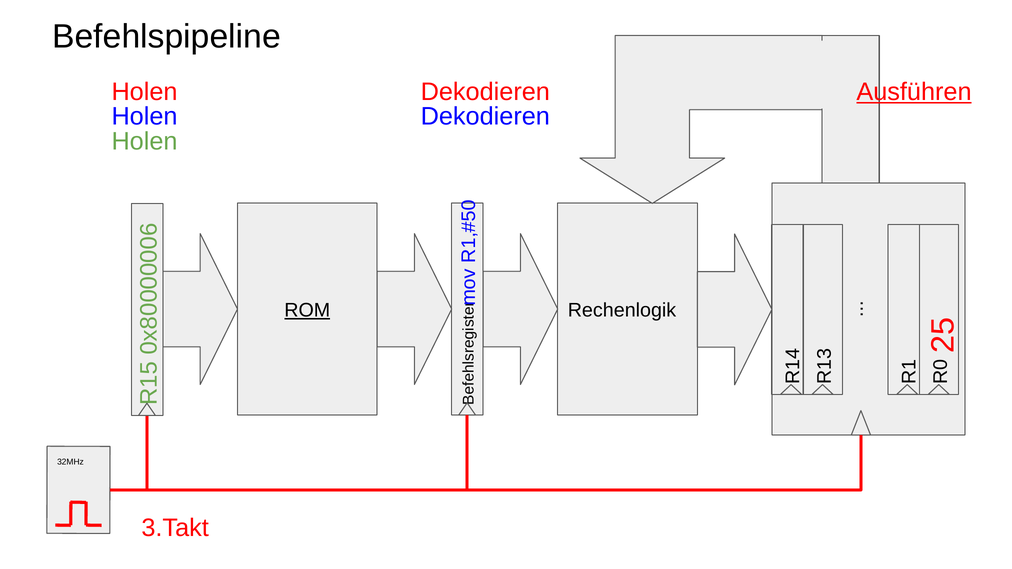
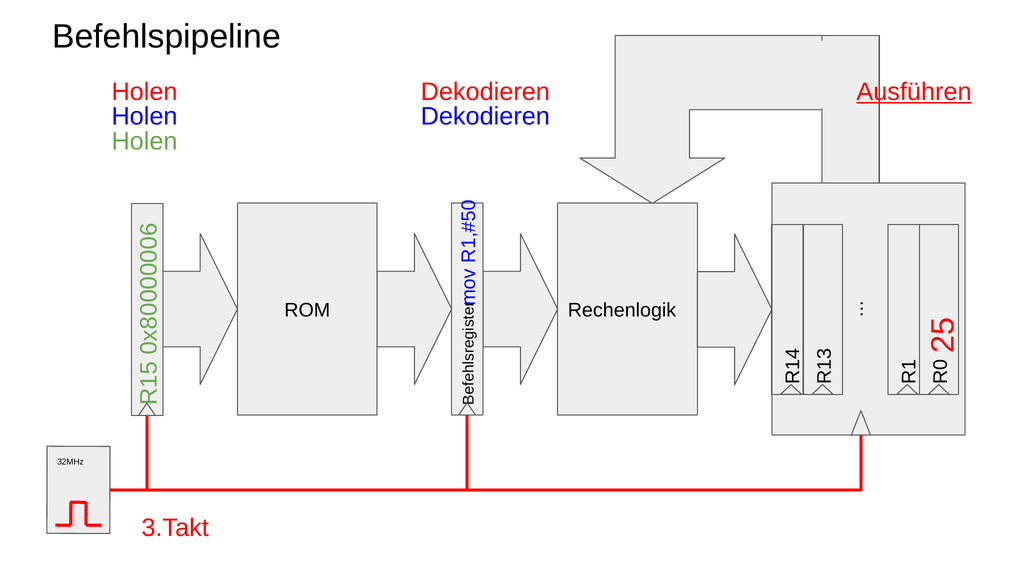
ROM underline: present -> none (307, 310)
